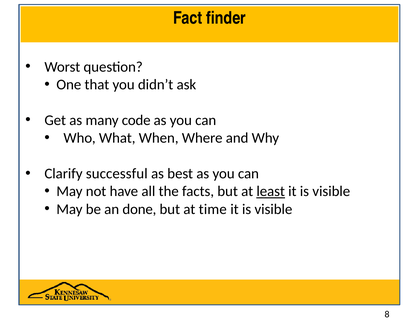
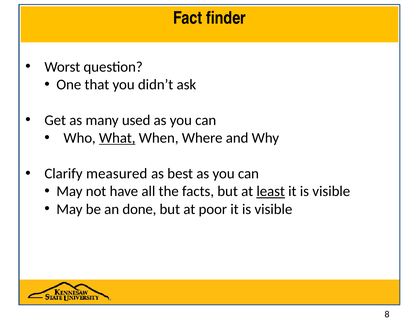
code: code -> used (136, 120)
What underline: none -> present (117, 138)
successful: successful -> measured (117, 173)
time: time -> poor (213, 209)
